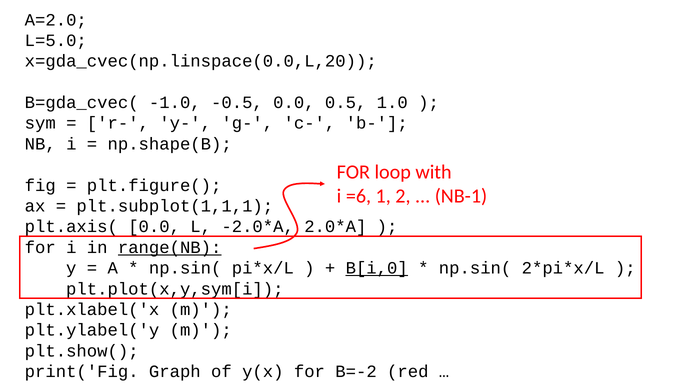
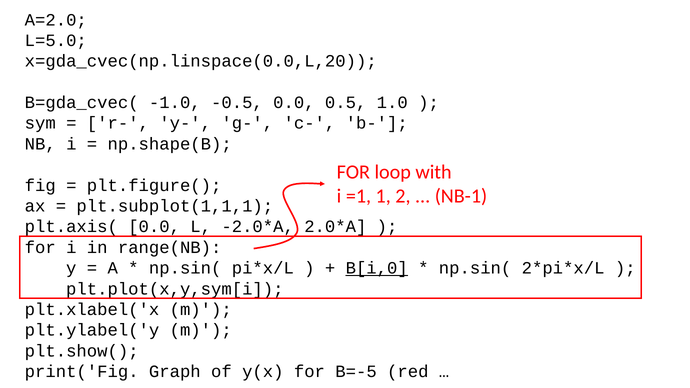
=6: =6 -> =1 (358, 196)
range(NB underline: present -> none (170, 248)
B=-2: B=-2 -> B=-5 (356, 372)
